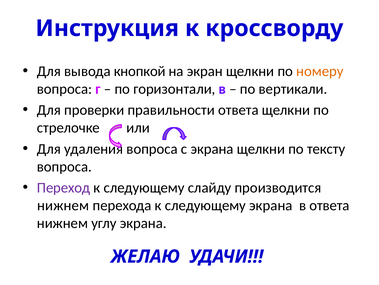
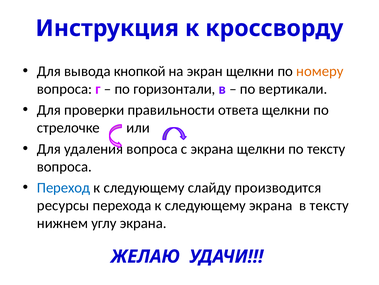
Переход colour: purple -> blue (64, 187)
нижнем: нижнем -> ресурсы (63, 205)
в ответа: ответа -> тексту (329, 205)
